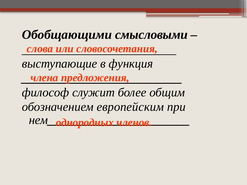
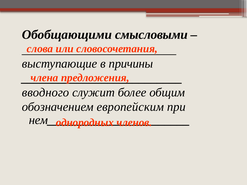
функция: функция -> причины (131, 64)
философ: философ -> вводного (46, 93)
